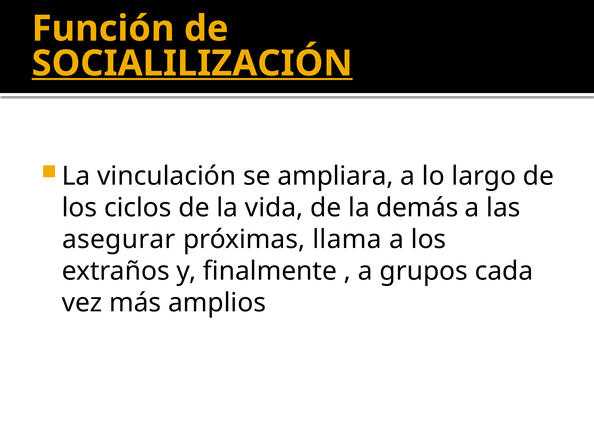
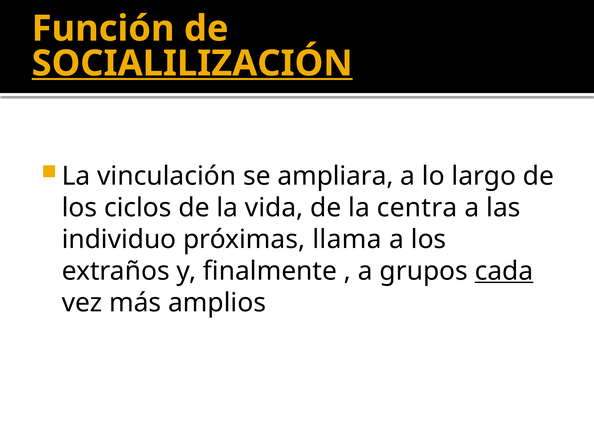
demás: demás -> centra (417, 208)
asegurar: asegurar -> individuo (119, 240)
cada underline: none -> present (504, 271)
